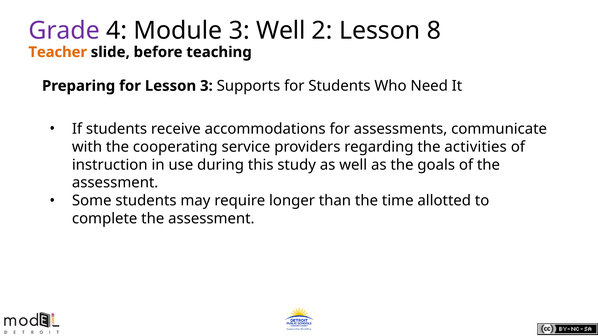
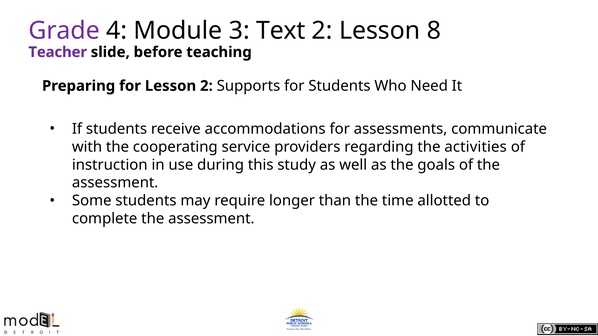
3 Well: Well -> Text (281, 31)
Teacher colour: orange -> purple (58, 52)
Lesson 3: 3 -> 2 (206, 86)
